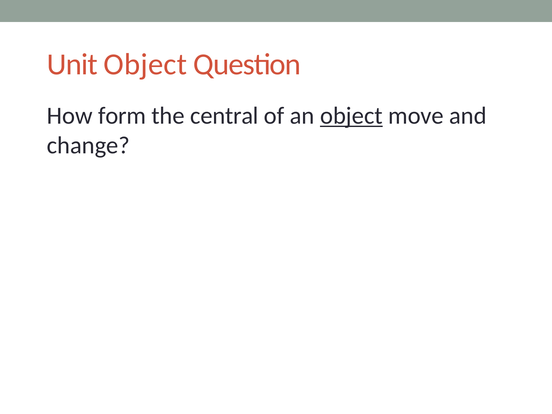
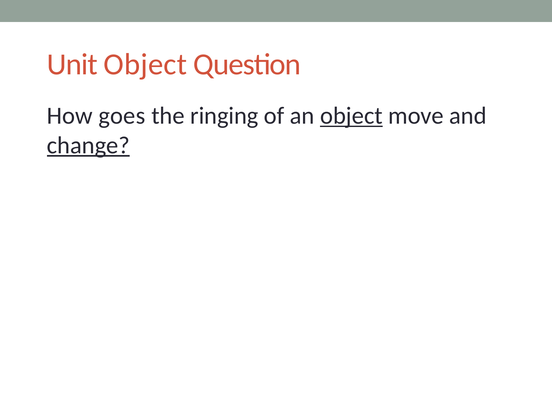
form: form -> goes (122, 116)
central: central -> ringing (224, 116)
change underline: none -> present (88, 145)
